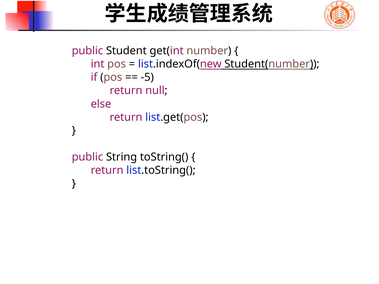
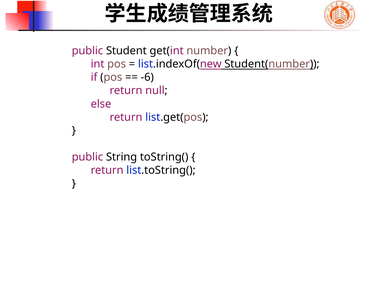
-5: -5 -> -6 (147, 77)
